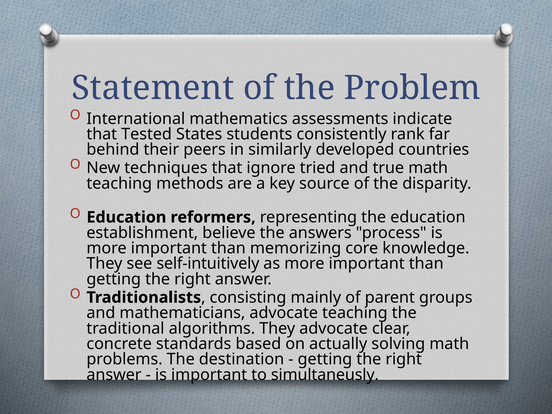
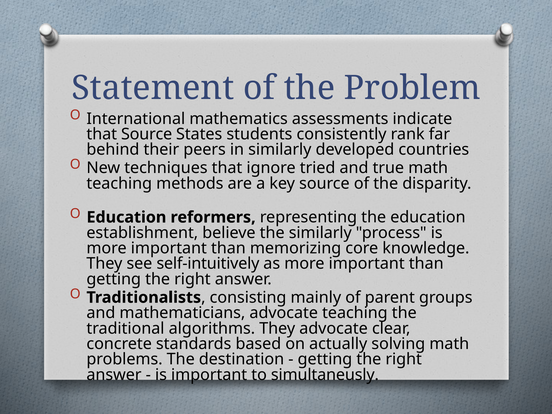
that Tested: Tested -> Source (147, 134)
the answers: answers -> similarly (320, 233)
